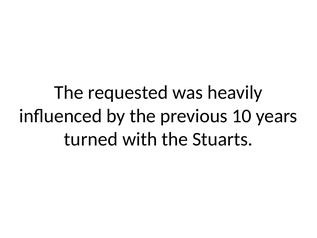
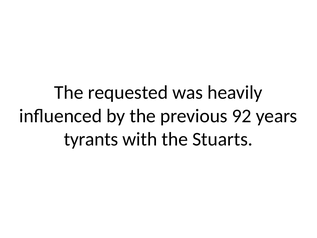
10: 10 -> 92 (242, 116)
turned: turned -> tyrants (91, 139)
